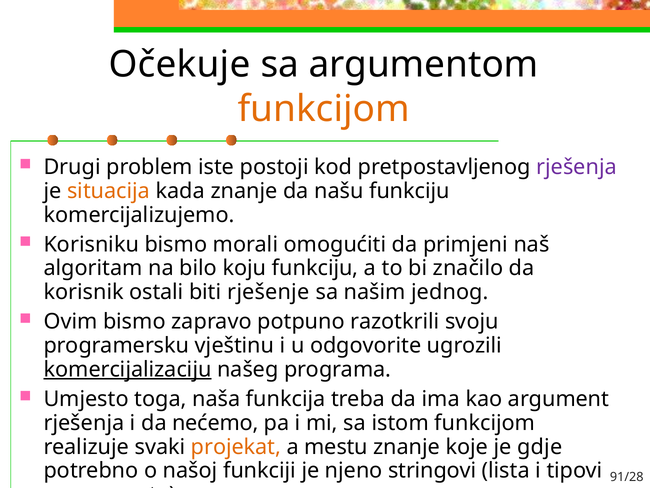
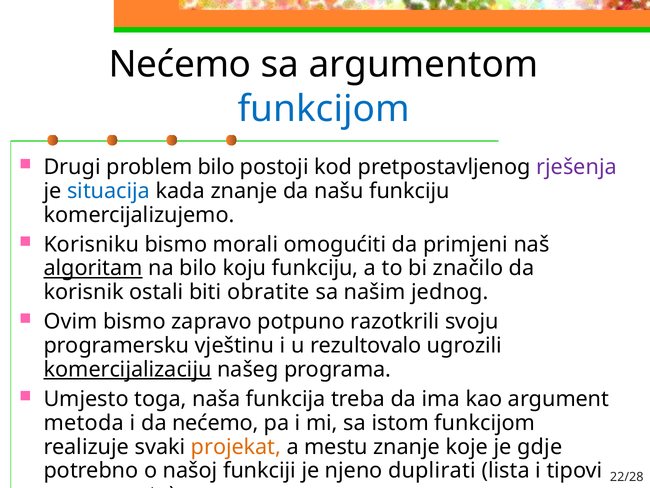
Očekuje: Očekuje -> Nećemo (180, 64)
funkcijom colour: orange -> blue (324, 109)
problem iste: iste -> bilo (216, 167)
situacija colour: orange -> blue (109, 191)
algoritam underline: none -> present (93, 268)
rješenje: rješenje -> obratite (268, 292)
odgovorite: odgovorite -> rezultovalo (366, 345)
rješenja: rješenja -> metoda (84, 422)
stringovi: stringovi -> duplirati (432, 470)
91/28: 91/28 -> 22/28 (627, 477)
